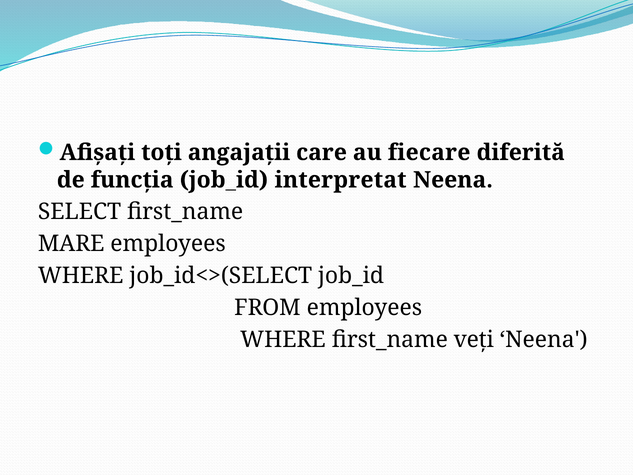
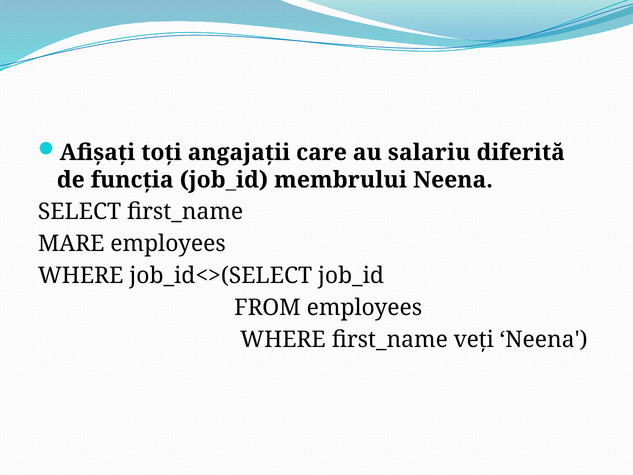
fiecare: fiecare -> salariu (429, 152)
interpretat: interpretat -> membrului (341, 180)
